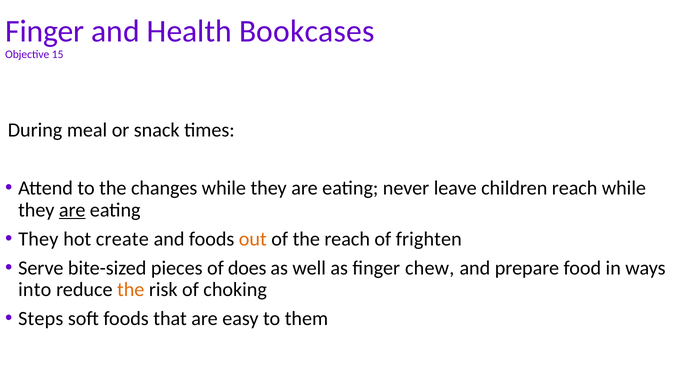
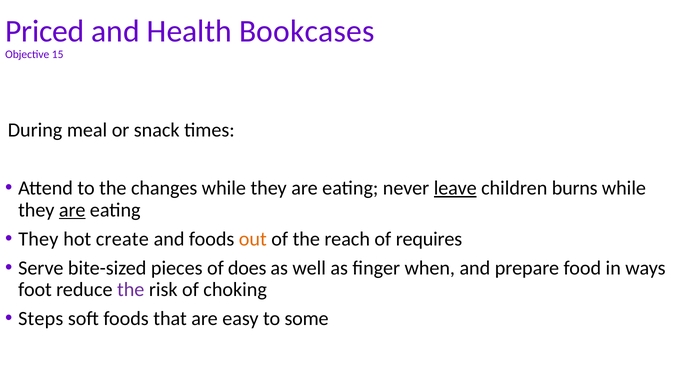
Finger: Finger -> Priced (45, 31)
leave underline: none -> present (455, 188)
children reach: reach -> burns (575, 188)
frighten: frighten -> requires (429, 239)
chew: chew -> when (430, 268)
into: into -> foot (35, 289)
the colour: orange -> purple (131, 289)
them: them -> some (307, 318)
